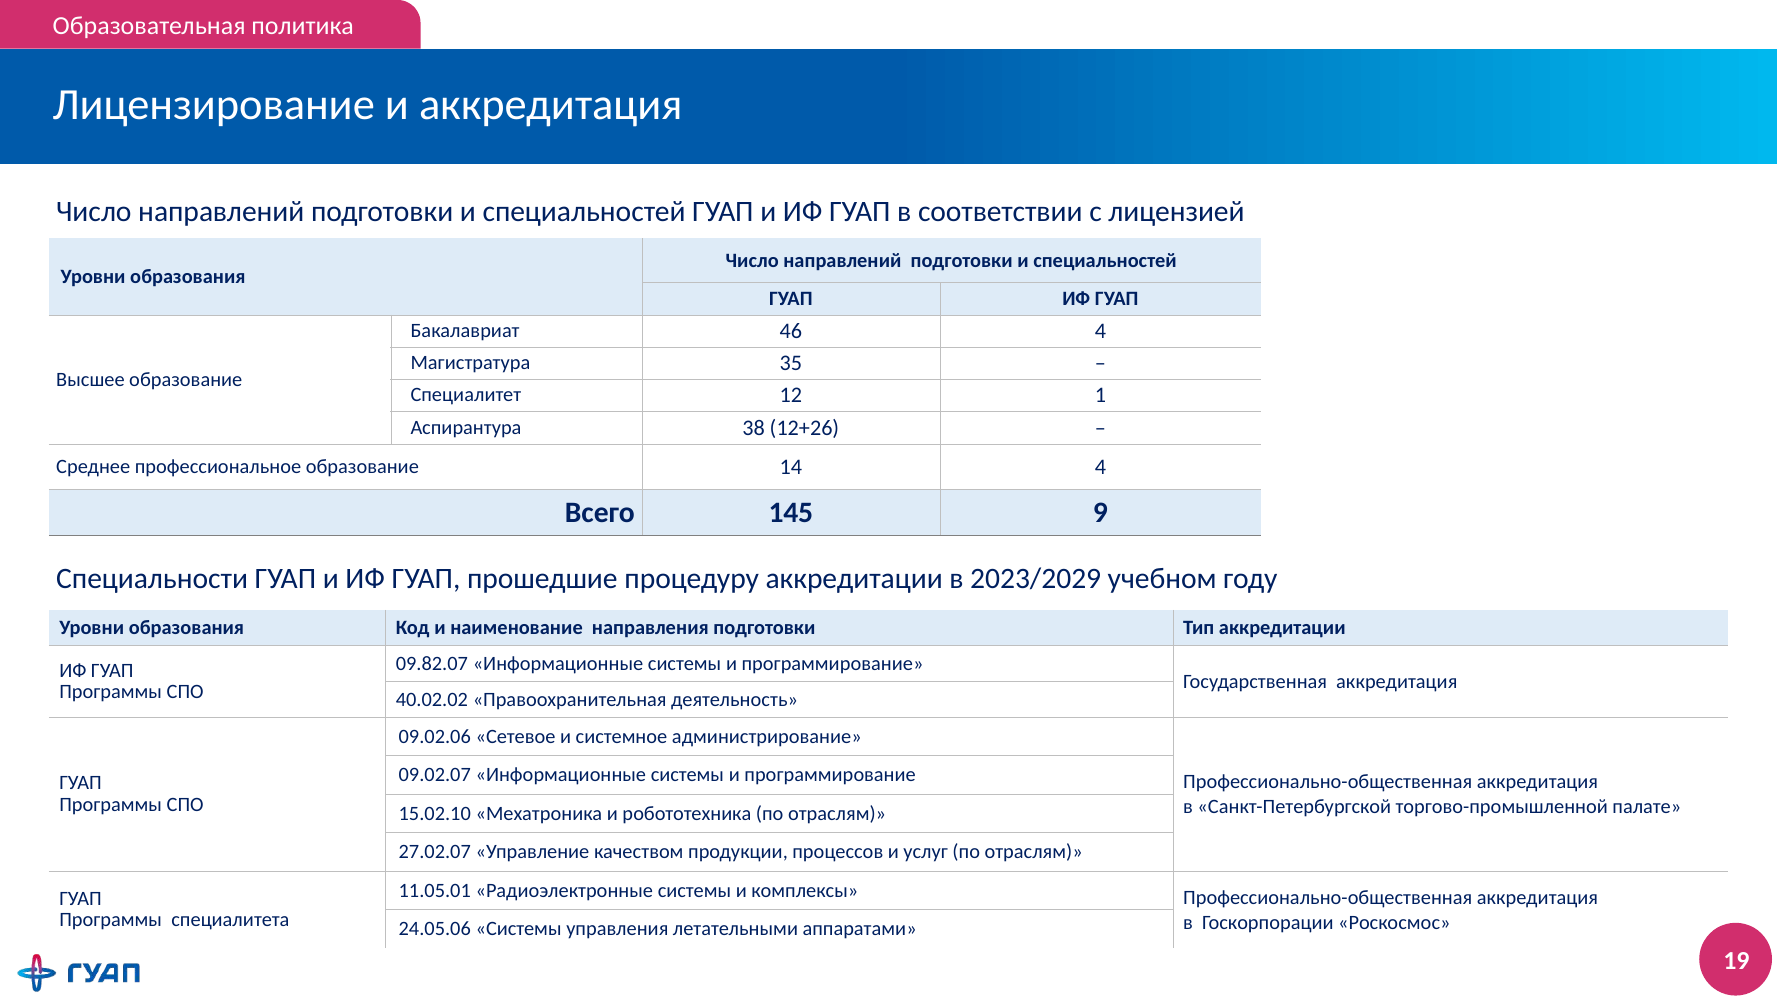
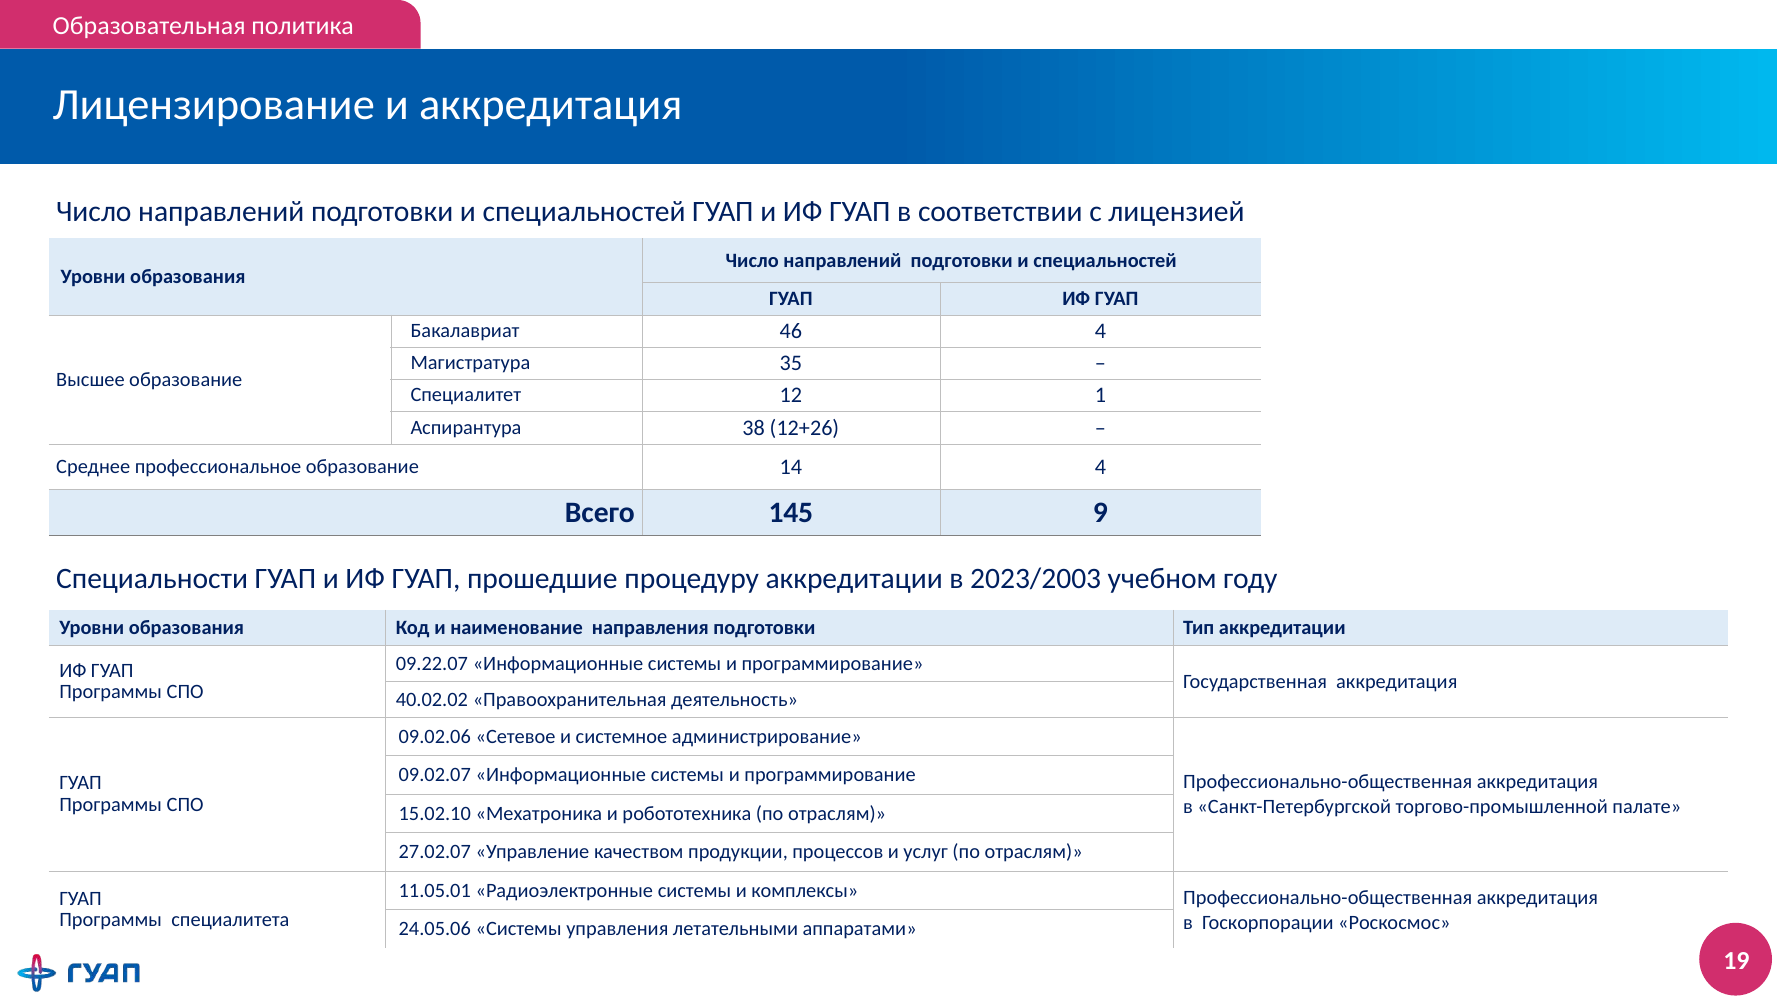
2023/2029: 2023/2029 -> 2023/2003 (1036, 578)
09.82.07: 09.82.07 -> 09.22.07 (432, 663)
